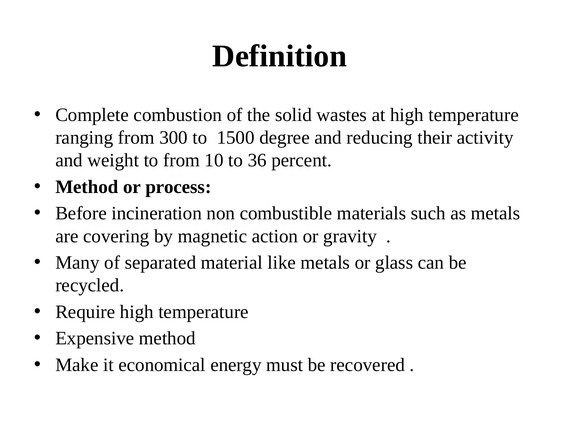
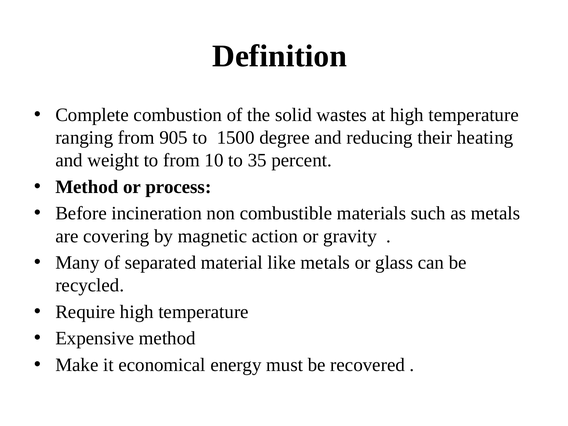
300: 300 -> 905 (174, 138)
activity: activity -> heating (485, 138)
36: 36 -> 35 (257, 160)
